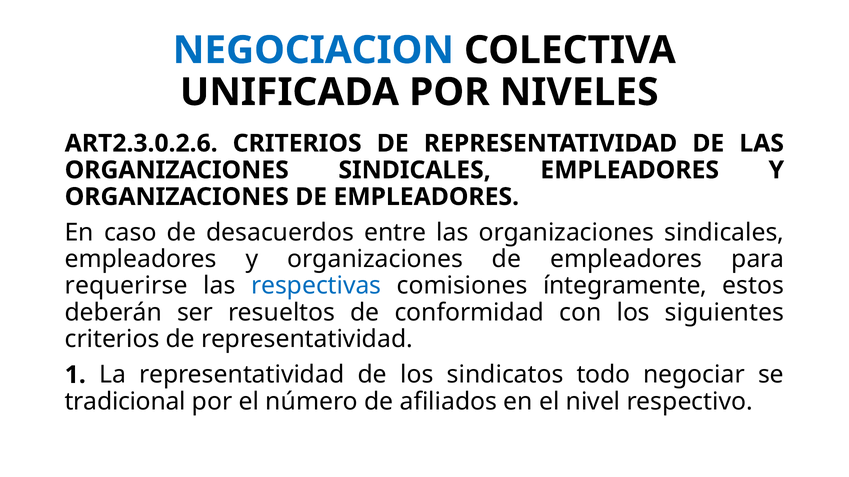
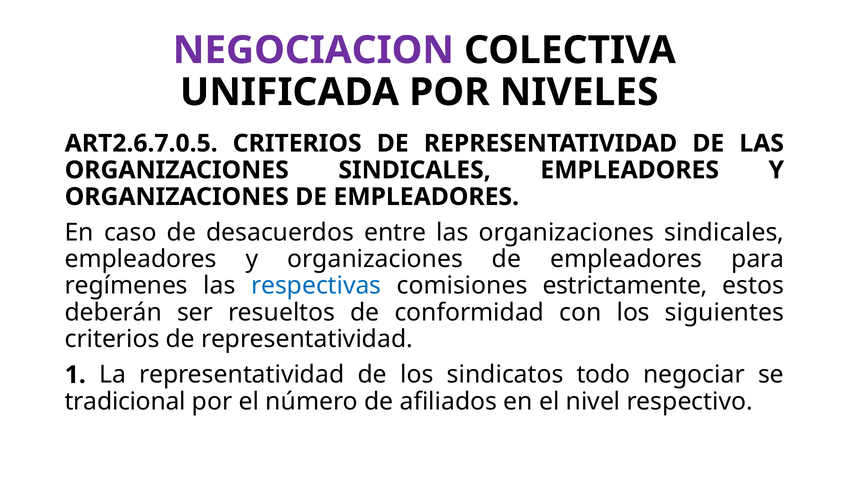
NEGOCIACION colour: blue -> purple (313, 50)
ART2.3.0.2.6: ART2.3.0.2.6 -> ART2.6.7.0.5 (141, 144)
requerirse: requerirse -> regímenes (126, 286)
íntegramente: íntegramente -> estrictamente (625, 286)
